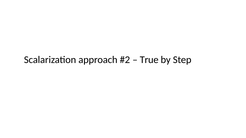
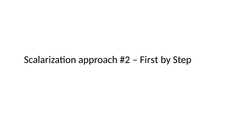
True: True -> First (149, 60)
